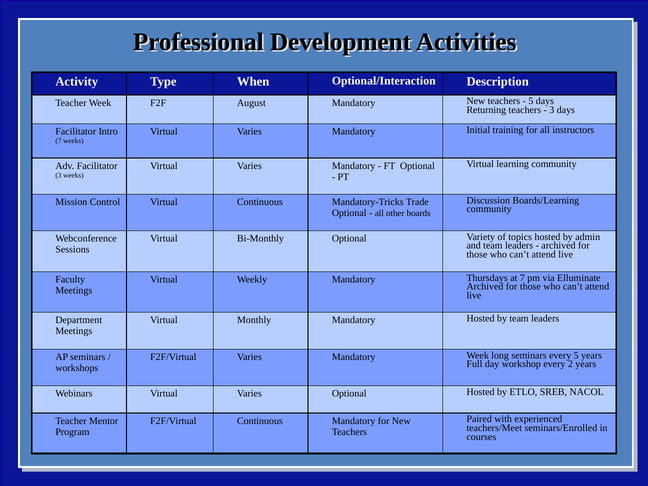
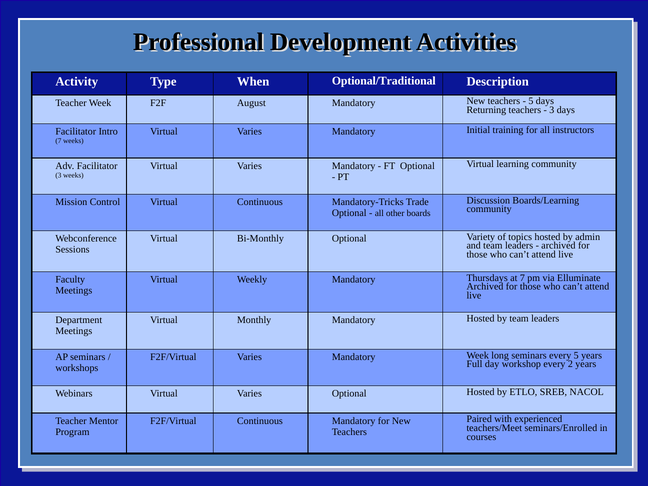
Optional/Interaction: Optional/Interaction -> Optional/Traditional (384, 81)
